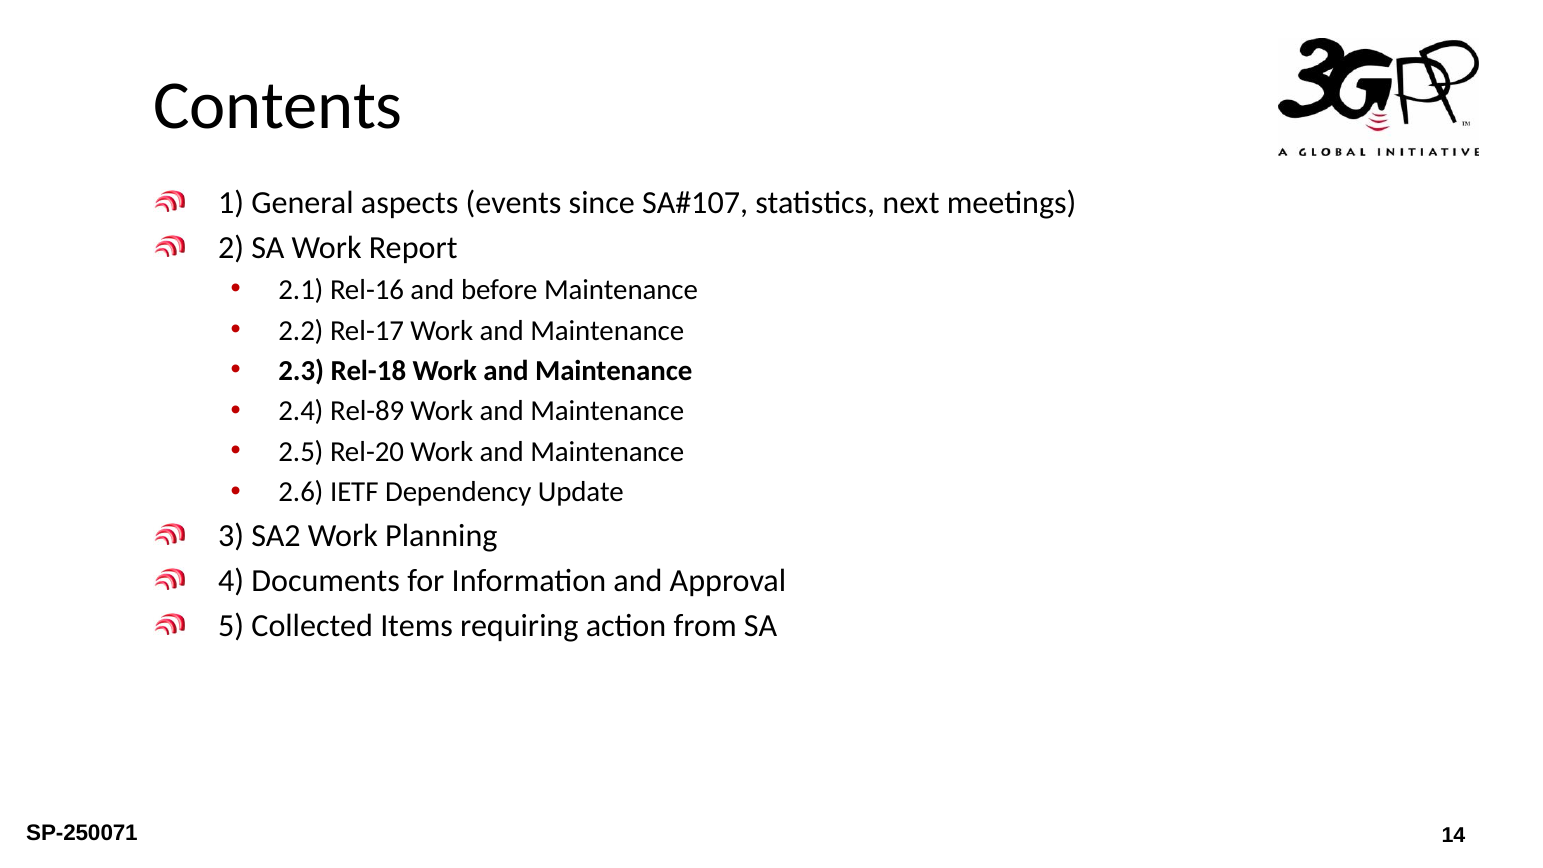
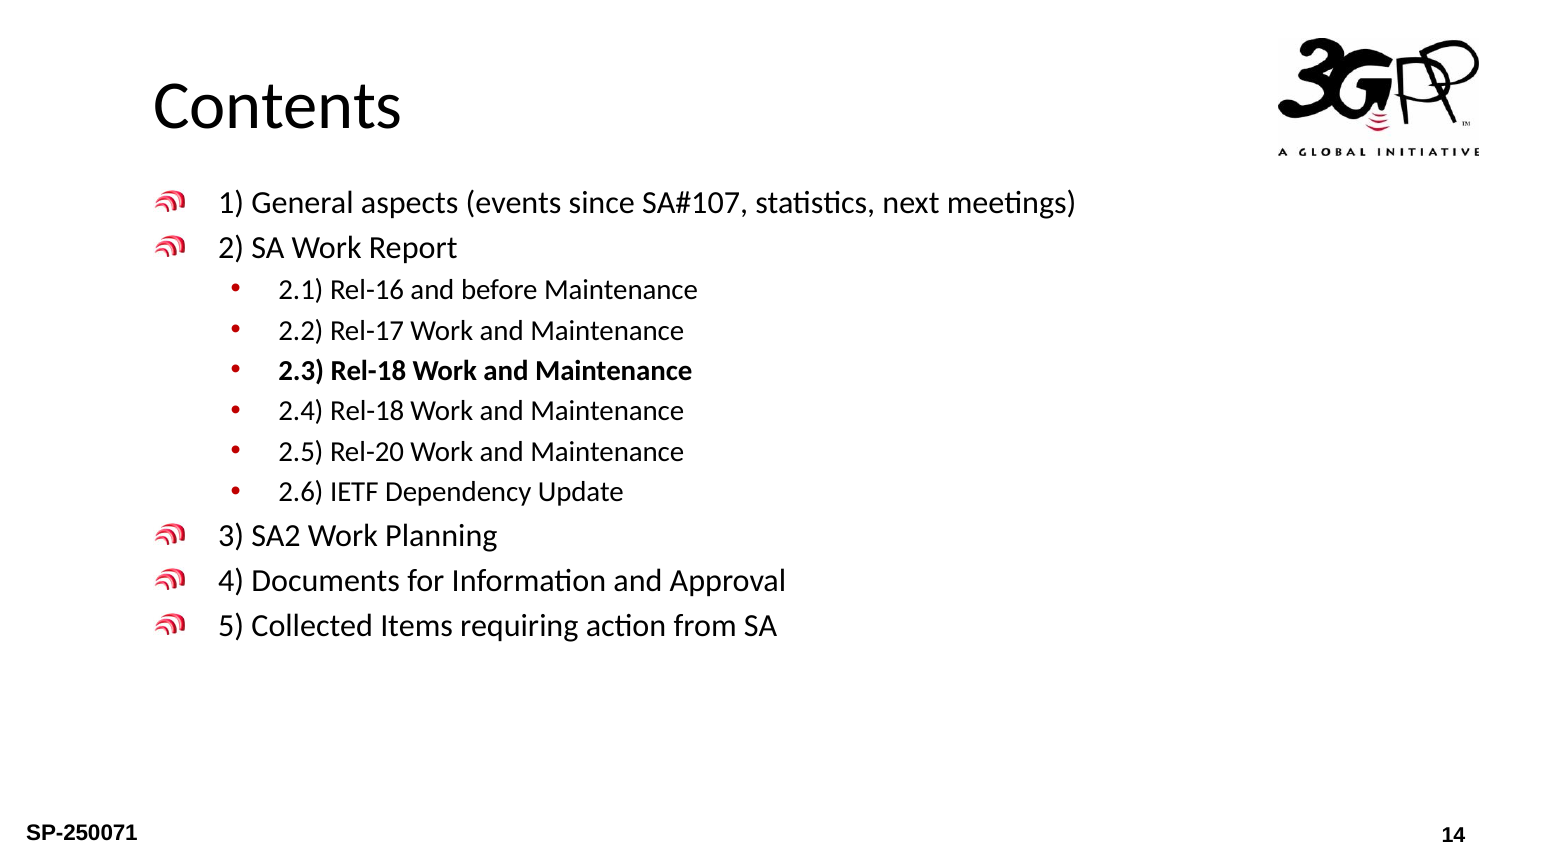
2.4 Rel-89: Rel-89 -> Rel-18 (367, 411)
